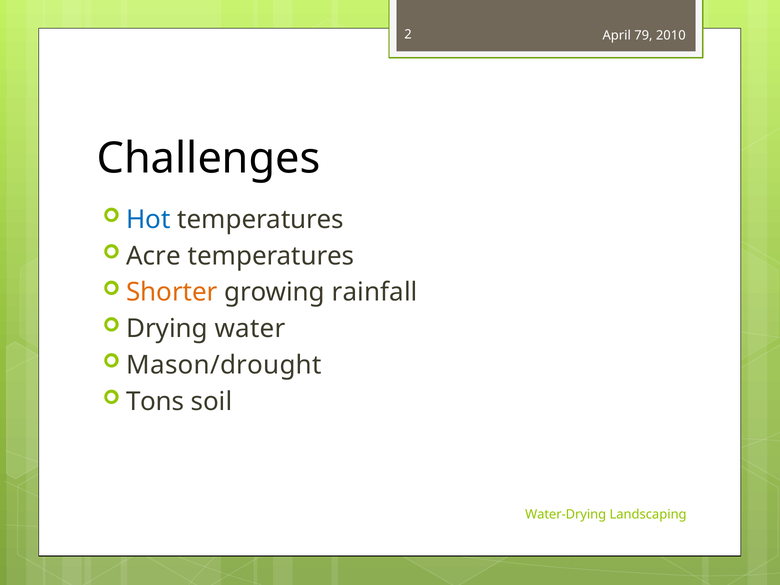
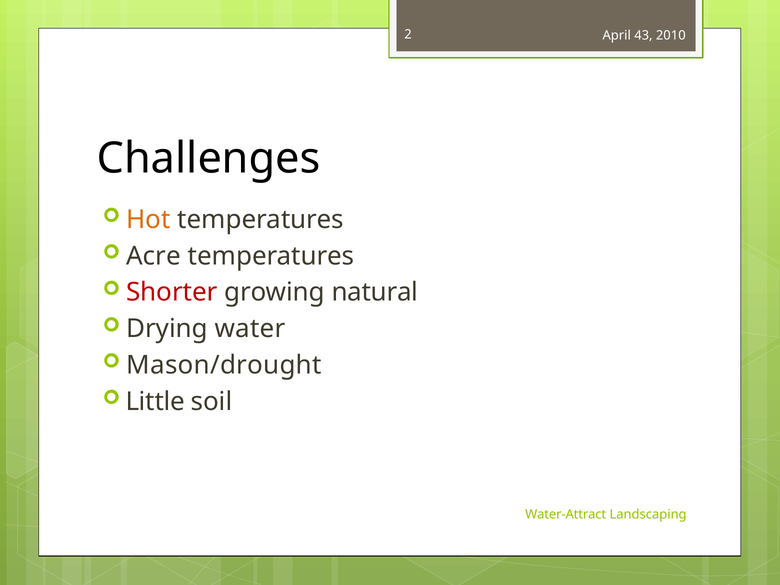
79: 79 -> 43 (643, 36)
Hot colour: blue -> orange (148, 220)
Shorter colour: orange -> red (172, 292)
rainfall: rainfall -> natural (375, 292)
Tons: Tons -> Little (155, 402)
Water-Drying: Water-Drying -> Water-Attract (566, 515)
